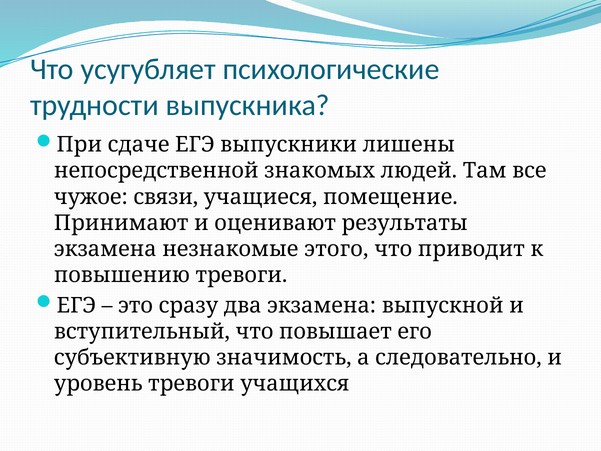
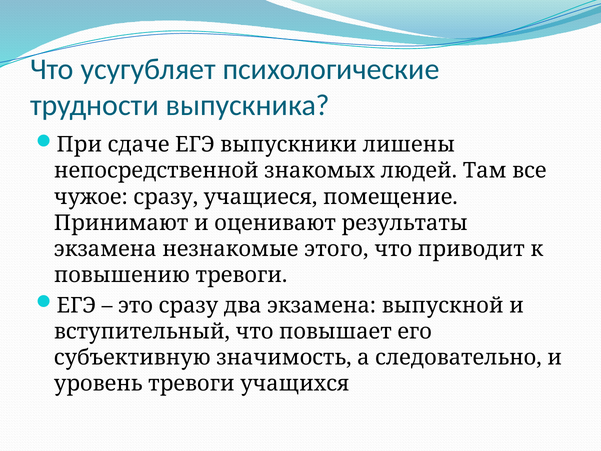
чужое связи: связи -> сразу (166, 197)
